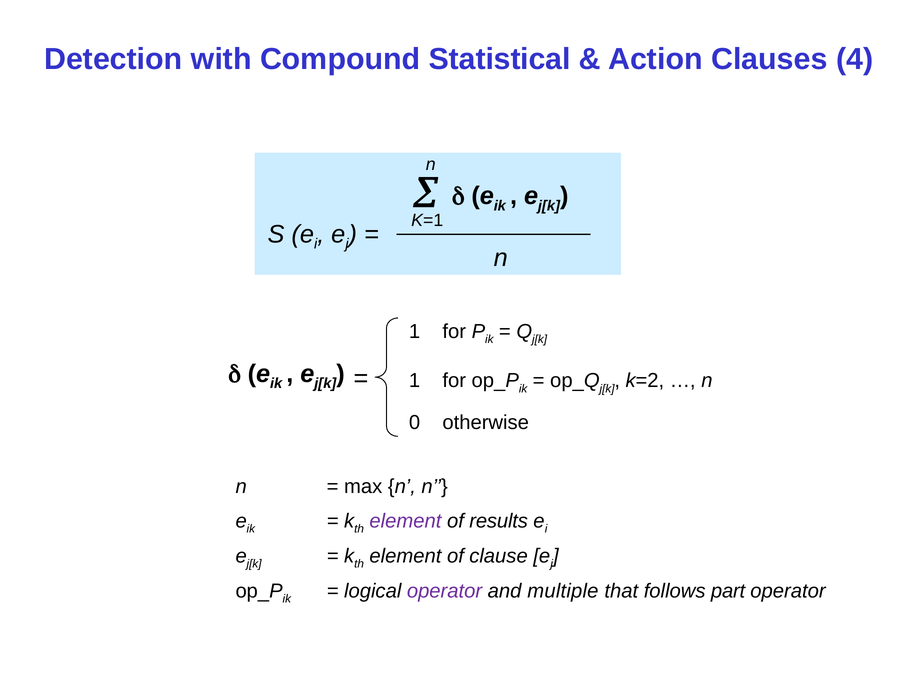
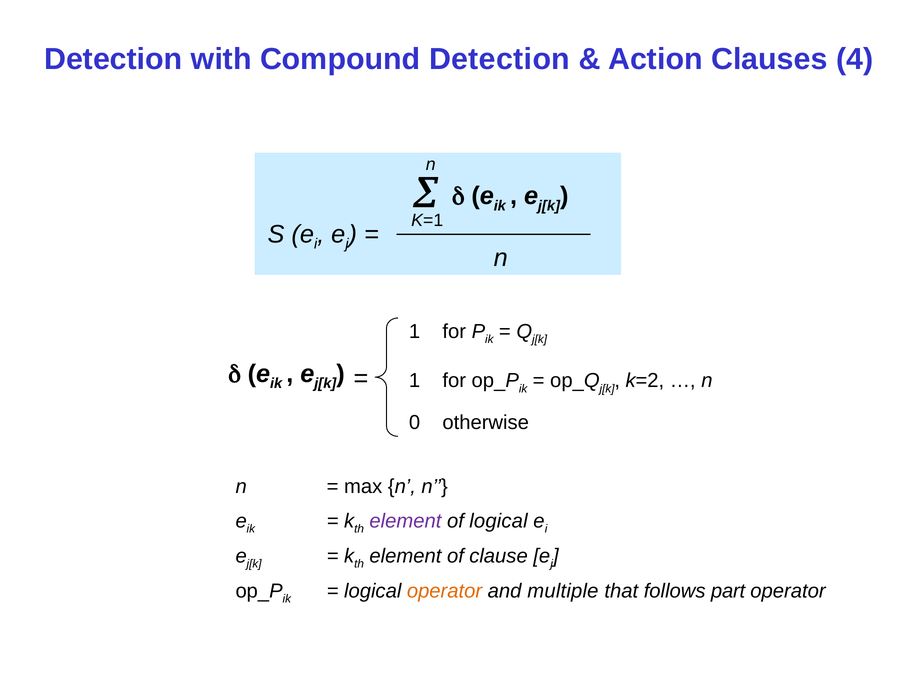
Compound Statistical: Statistical -> Detection (499, 59)
of results: results -> logical (498, 521)
operator colour: purple -> orange (445, 591)
